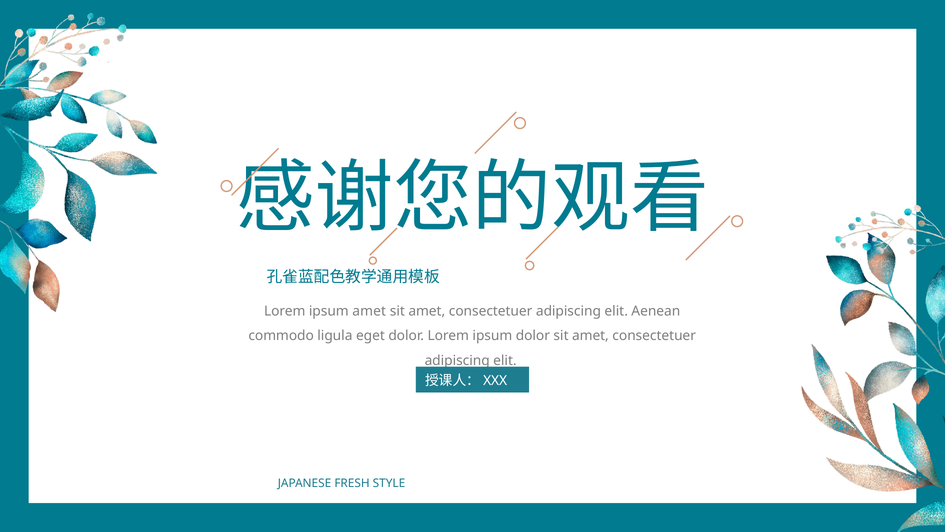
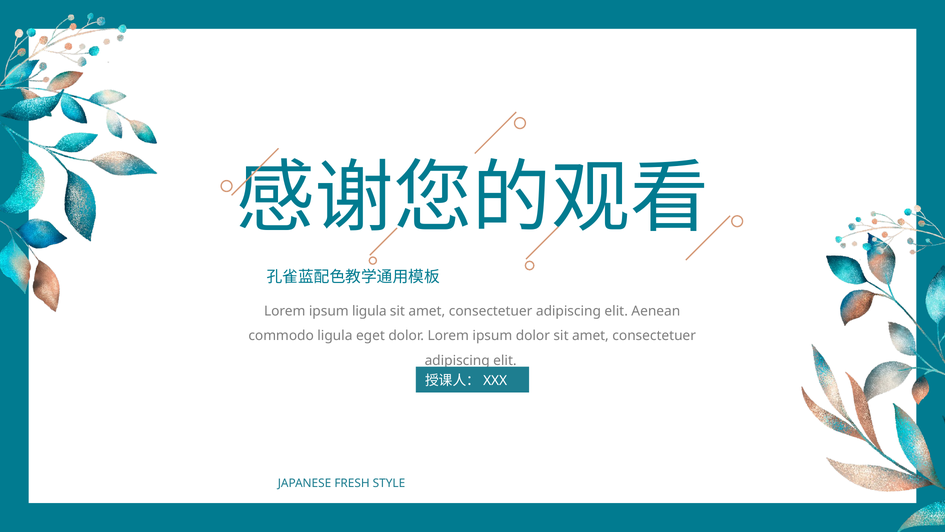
ipsum amet: amet -> ligula (369, 311)
